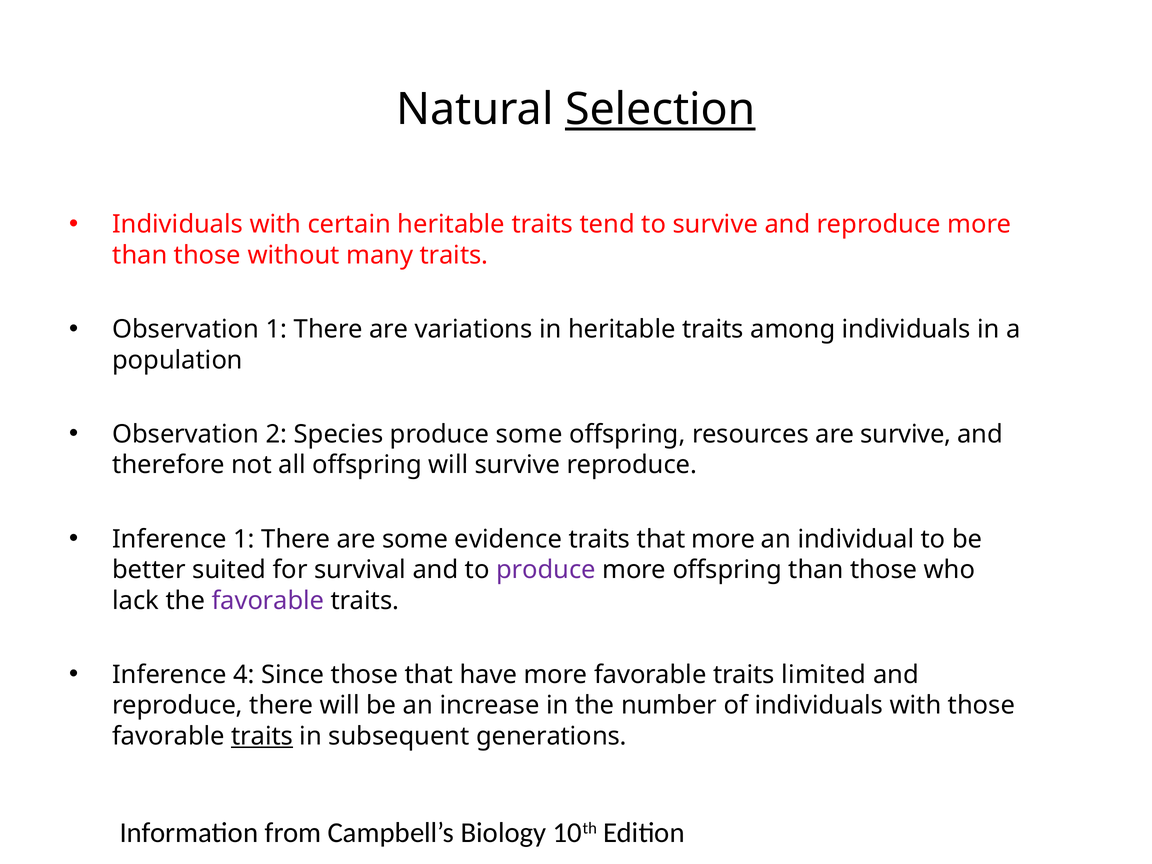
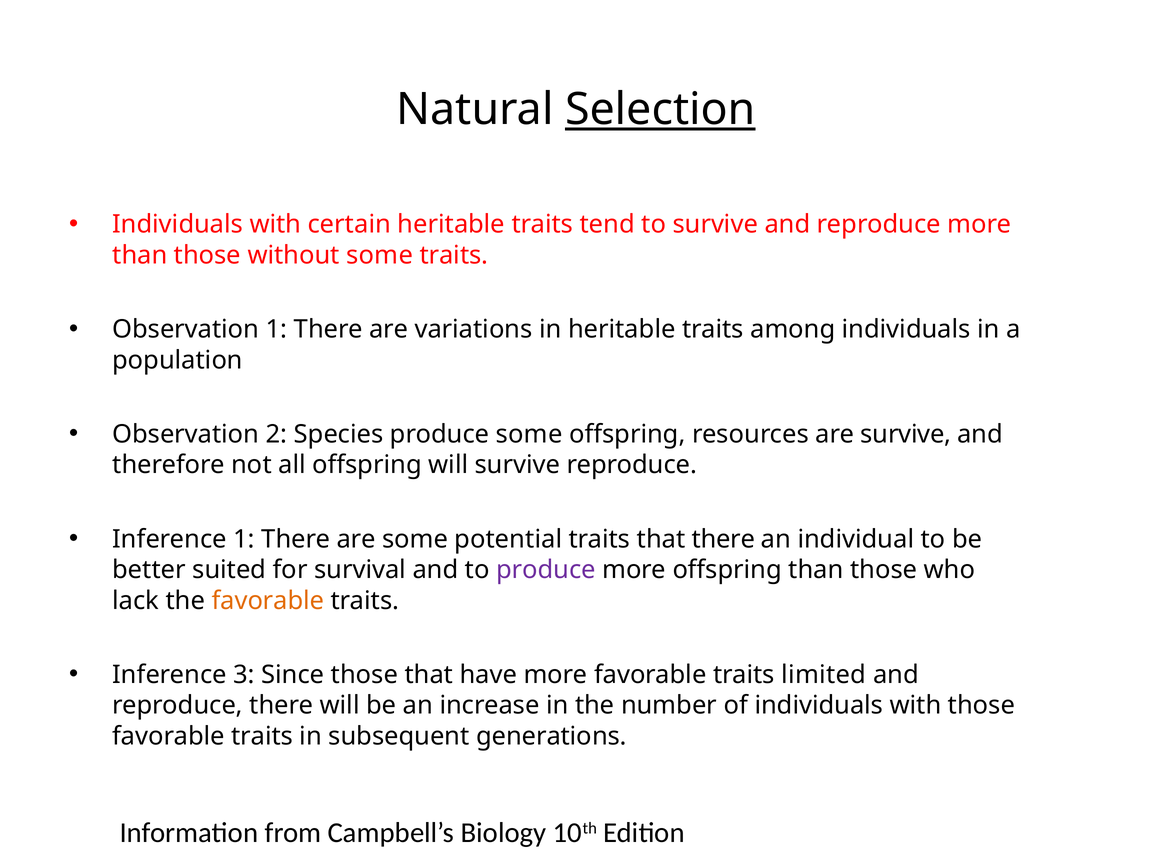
without many: many -> some (380, 255)
evidence: evidence -> potential (508, 539)
that more: more -> there (723, 539)
favorable colour: purple -> orange (268, 601)
4: 4 -> 3 (244, 675)
traits underline: present -> none (262, 736)
